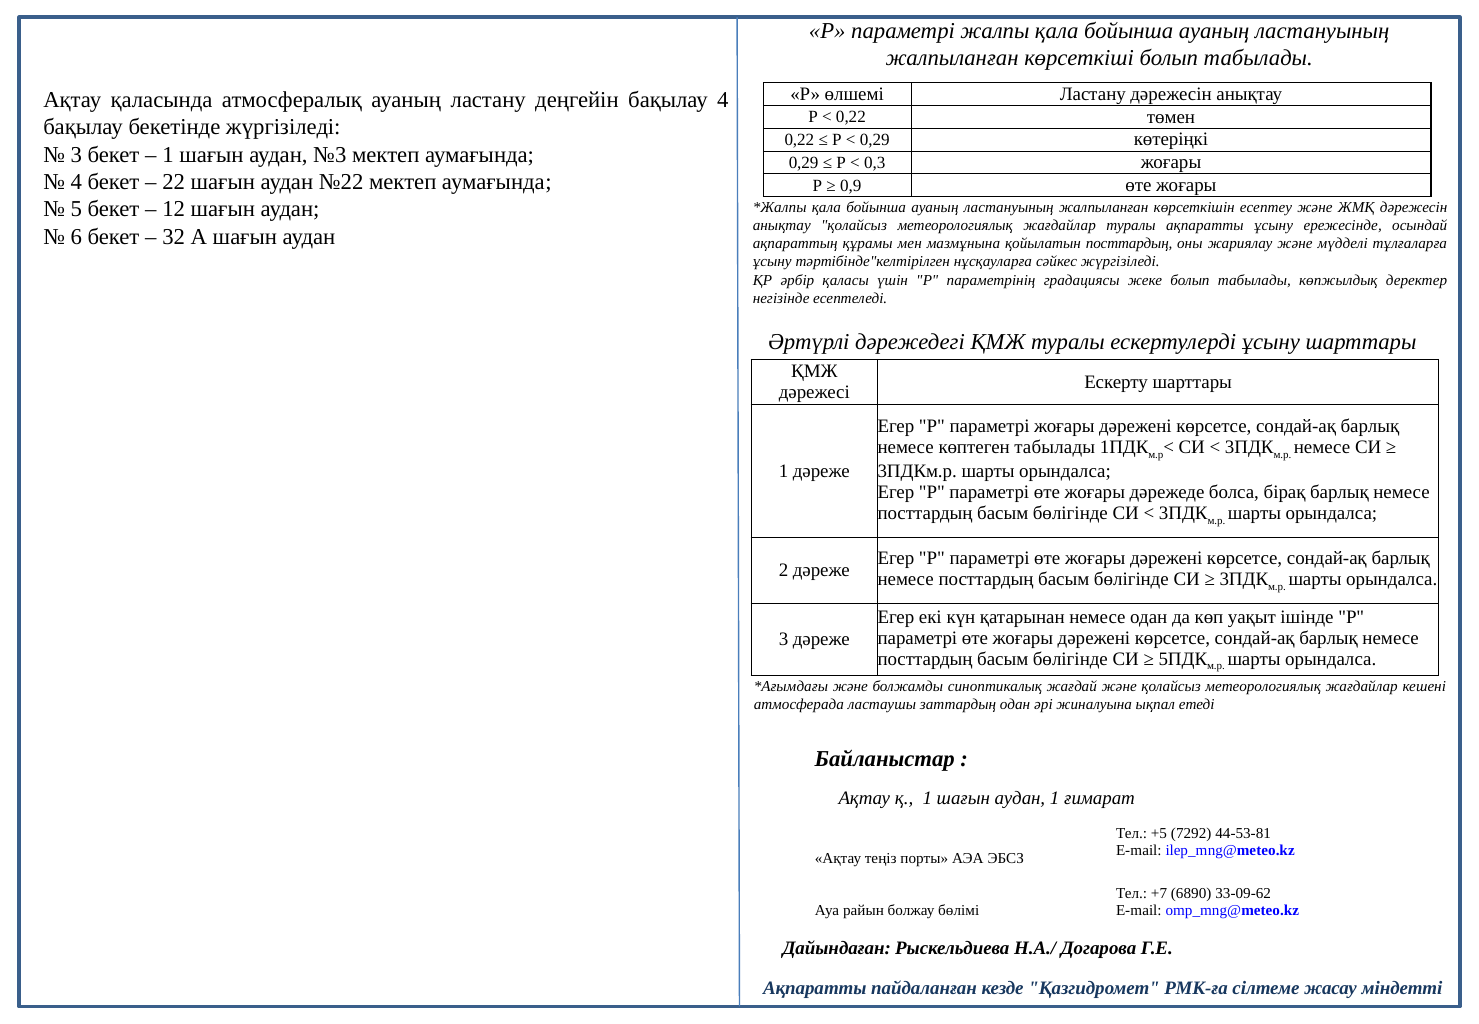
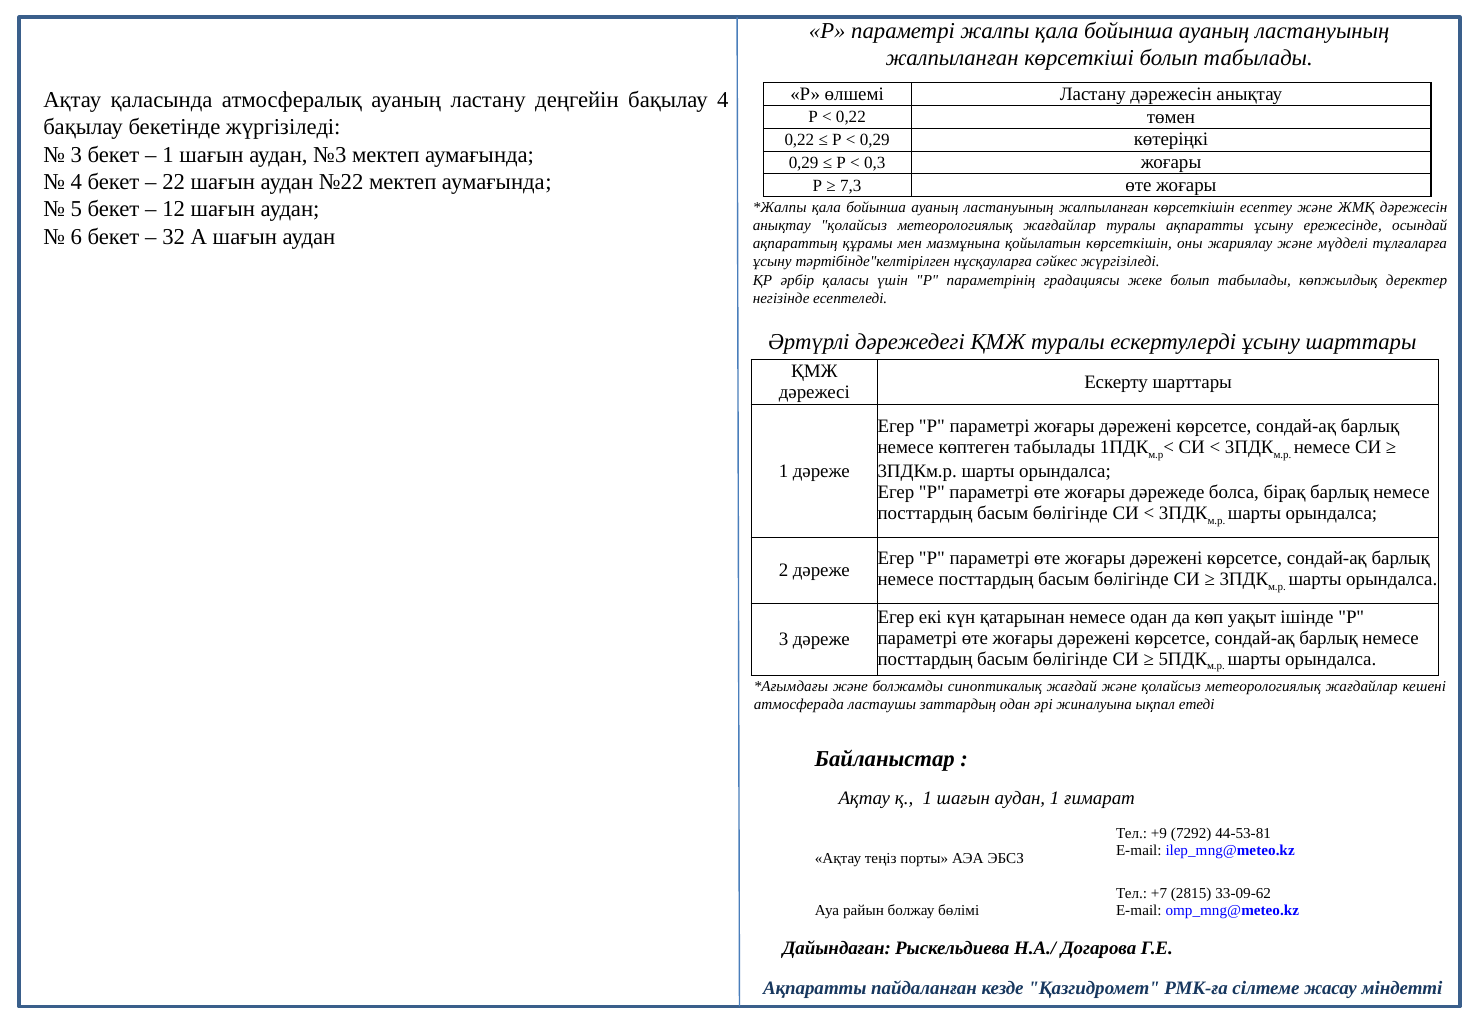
0,9: 0,9 -> 7,3 (851, 185)
қойылатын посттардың: посттардың -> көрсеткішін (1129, 244)
+5: +5 -> +9 (1159, 833)
6890: 6890 -> 2815 (1191, 893)
